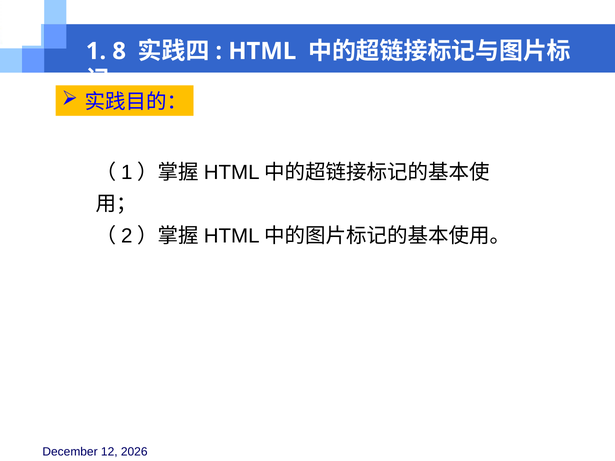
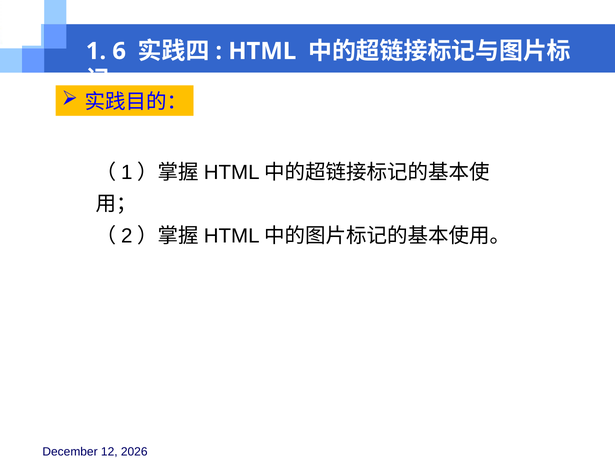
8: 8 -> 6 (119, 51)
